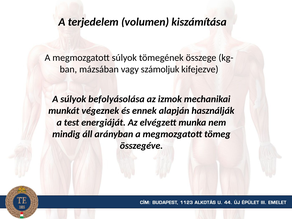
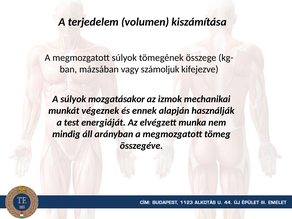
befolyásolása: befolyásolása -> mozgatásakor (117, 99)
